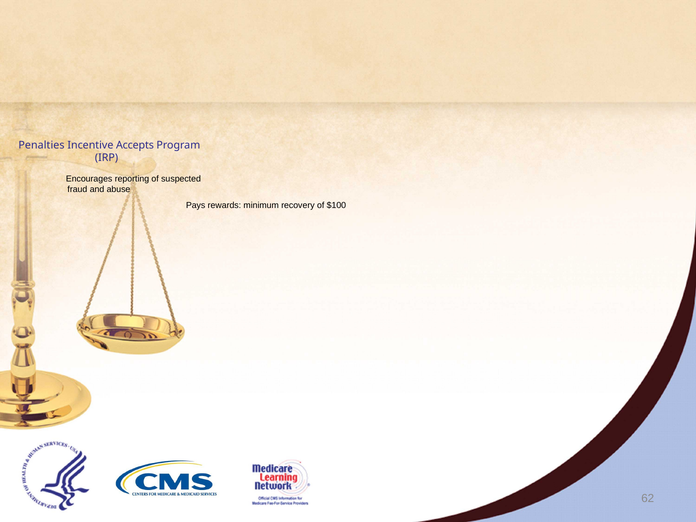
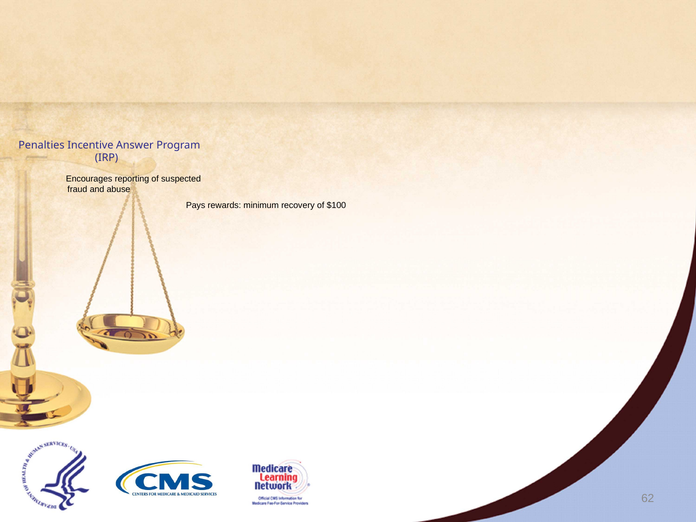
Accepts: Accepts -> Answer (135, 145)
